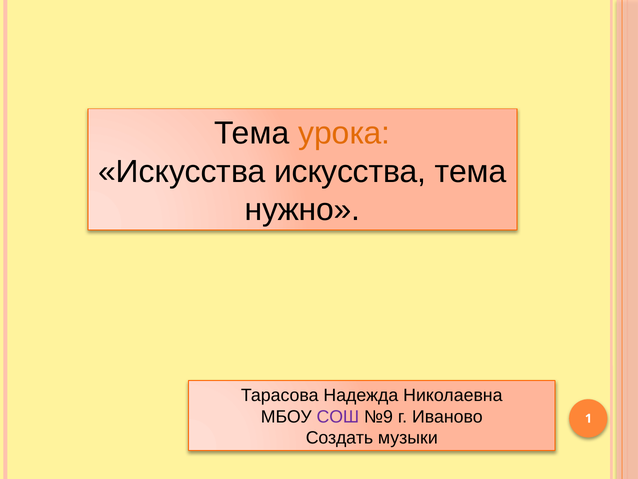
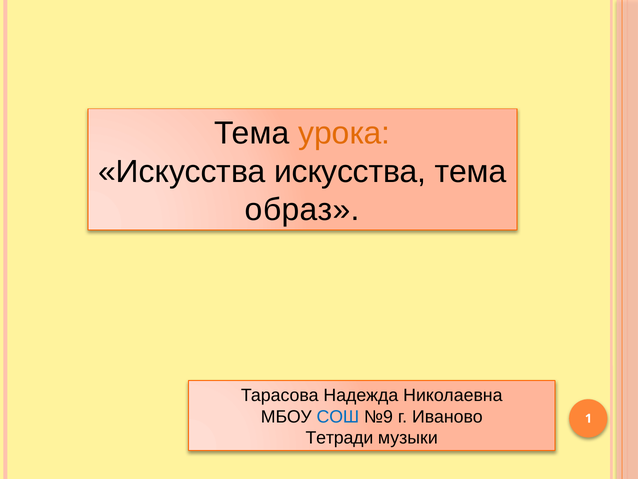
нужно: нужно -> образ (302, 210)
СОШ colour: purple -> blue (338, 416)
Создать: Создать -> Тетради (339, 438)
